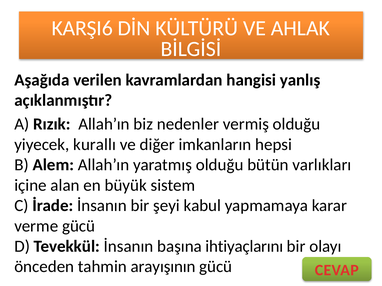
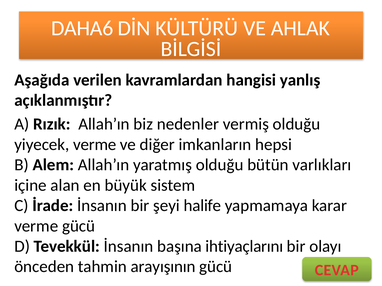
KARŞI6: KARŞI6 -> DAHA6 (82, 28)
yiyecek kurallı: kurallı -> verme (95, 145)
kabul: kabul -> halife (202, 206)
